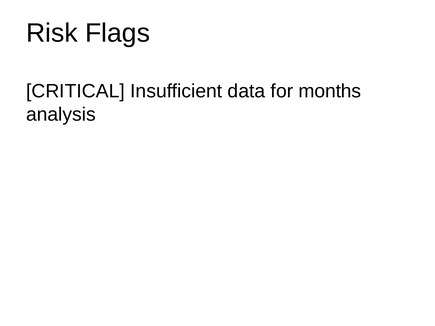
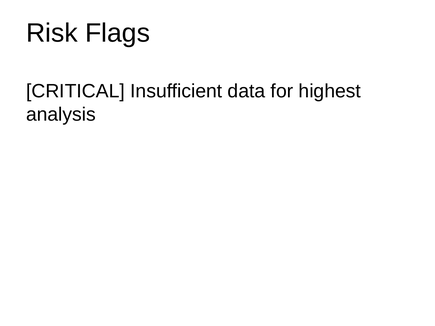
months: months -> highest (330, 91)
